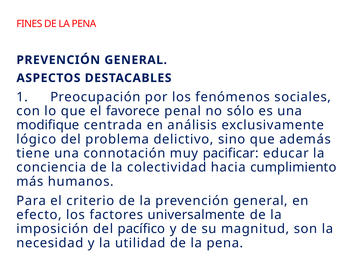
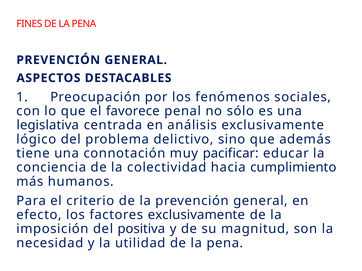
modifique: modifique -> legislativa (48, 125)
factores universalmente: universalmente -> exclusivamente (196, 215)
pacífico: pacífico -> positiva (141, 229)
